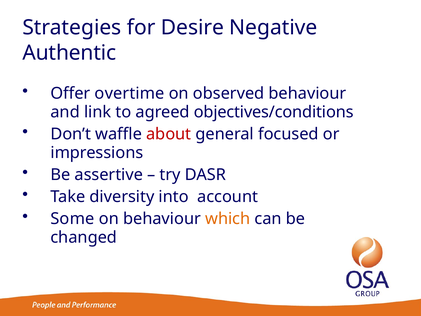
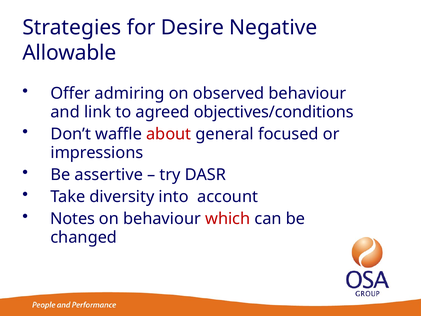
Authentic: Authentic -> Allowable (69, 53)
overtime: overtime -> admiring (130, 93)
Some: Some -> Notes (73, 218)
which colour: orange -> red (228, 218)
